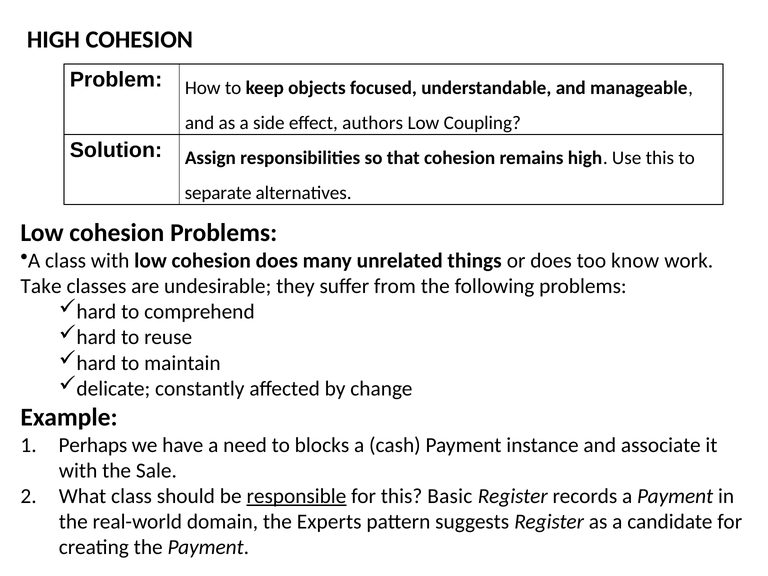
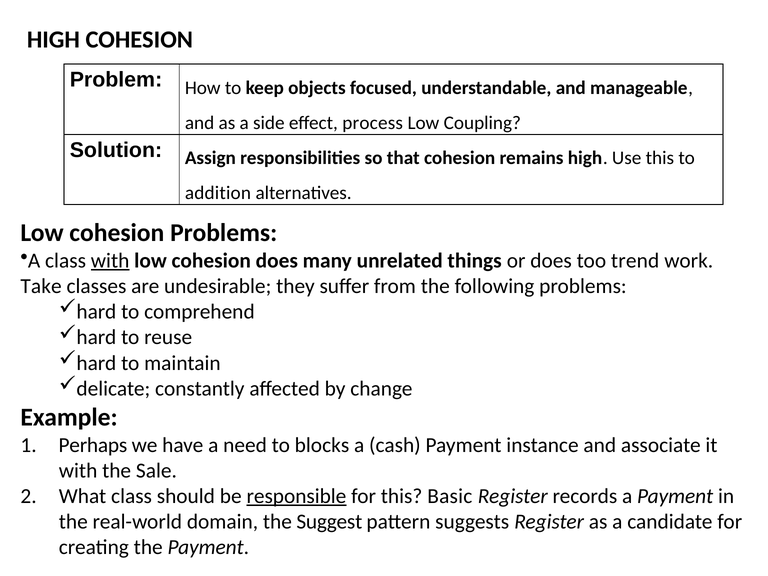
authors: authors -> process (373, 123)
separate: separate -> addition (218, 193)
with underline: none -> present (110, 261)
know: know -> trend (635, 261)
Experts: Experts -> Suggest (329, 522)
